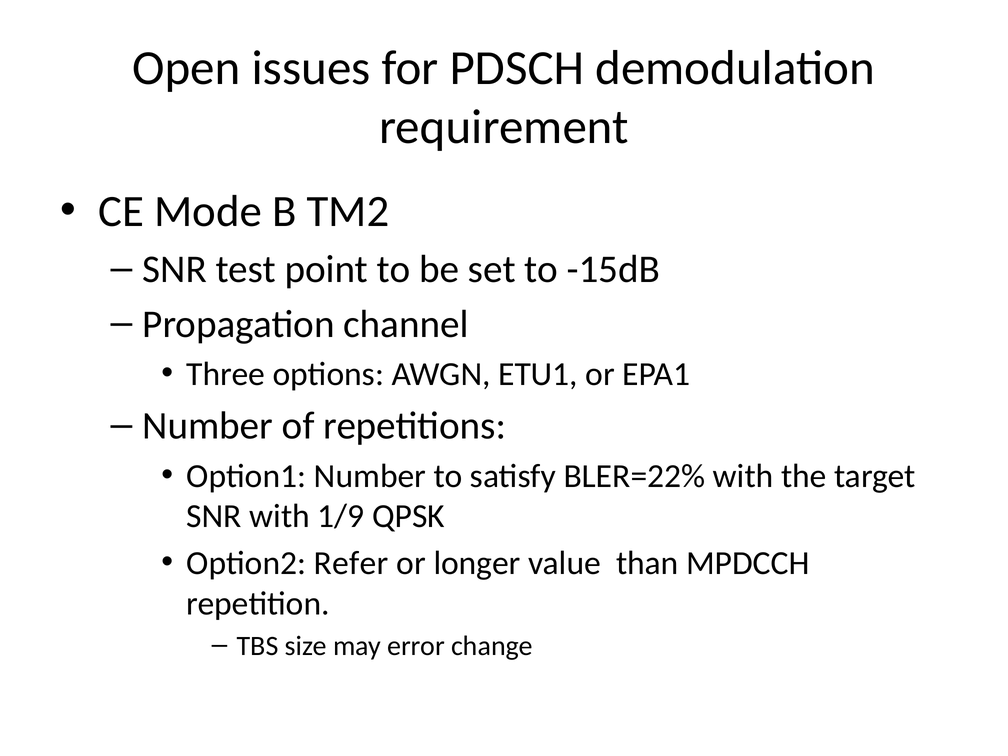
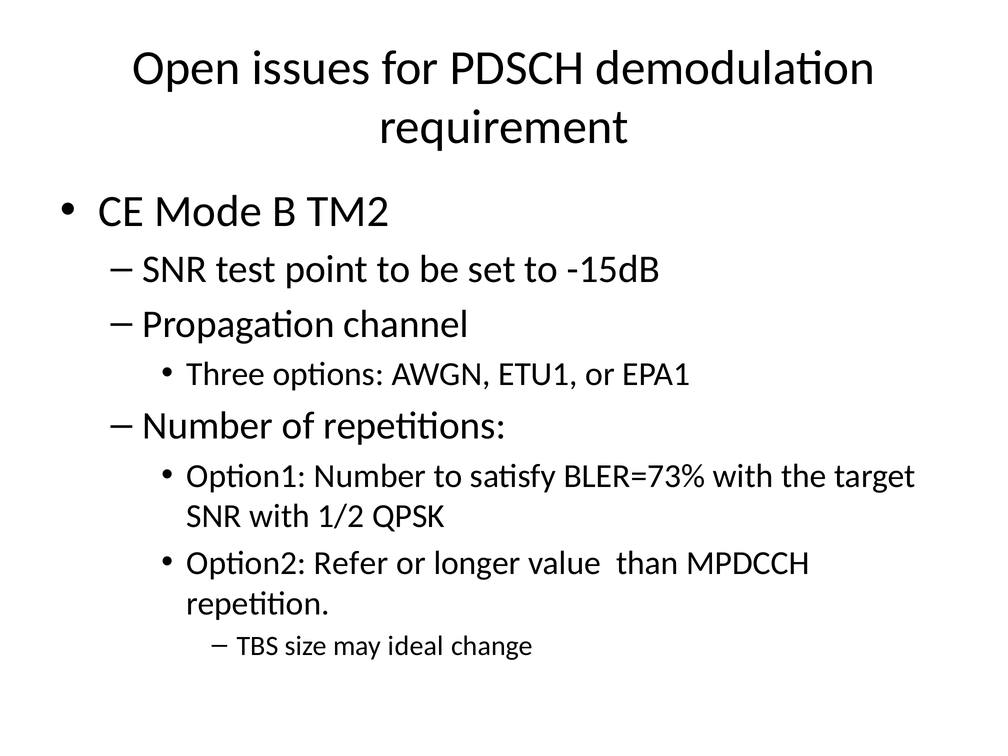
BLER=22%: BLER=22% -> BLER=73% (634, 476)
1/9: 1/9 -> 1/2 (341, 516)
error: error -> ideal (416, 646)
